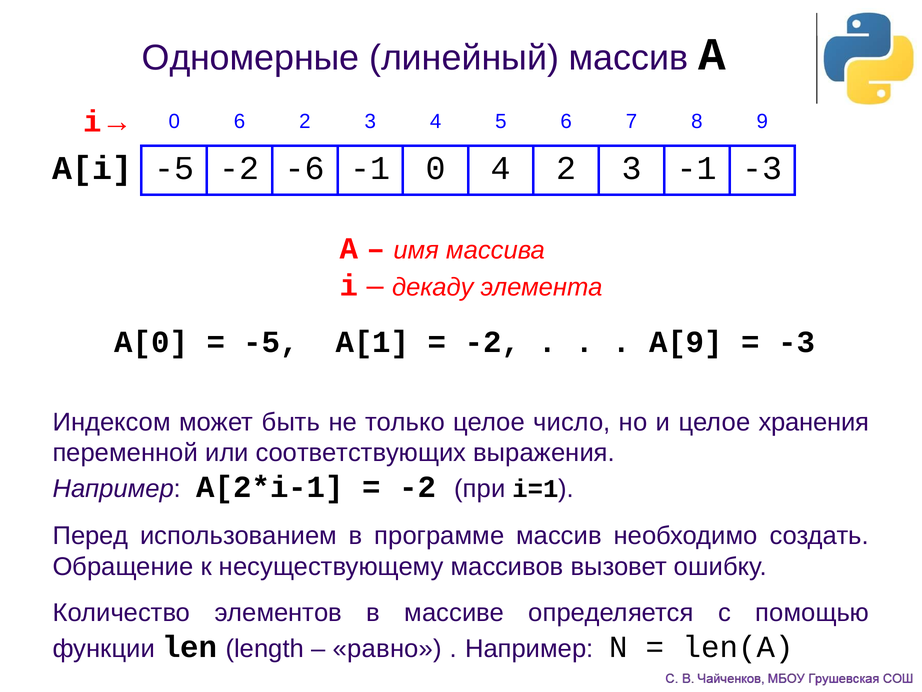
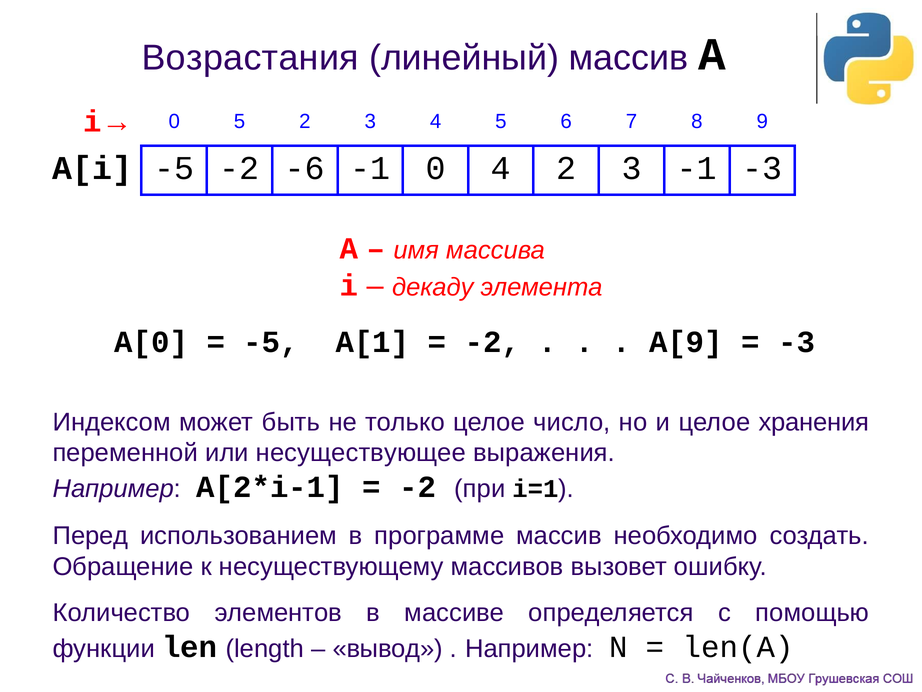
Одномерные: Одномерные -> Возрастания (250, 58)
0 6: 6 -> 5 (240, 121)
соответствующих: соответствующих -> несуществующее (361, 453)
равно: равно -> вывод (388, 648)
